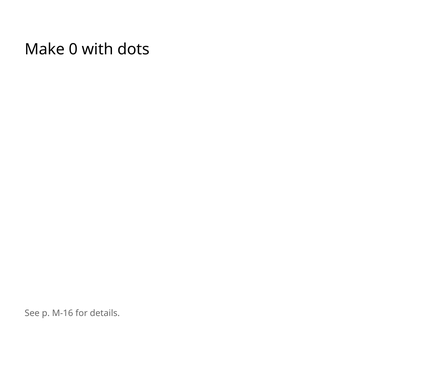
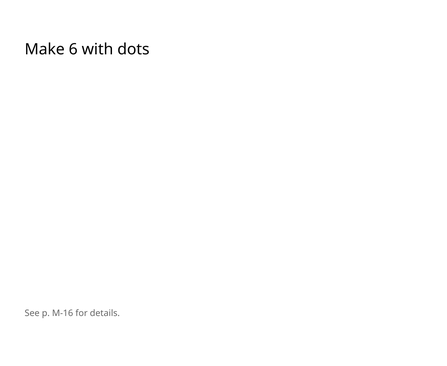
0: 0 -> 6 (73, 49)
